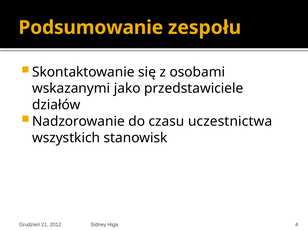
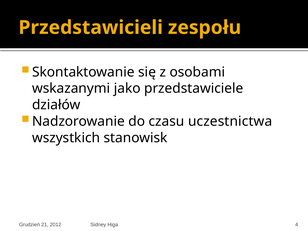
Podsumowanie: Podsumowanie -> Przedstawicieli (91, 28)
